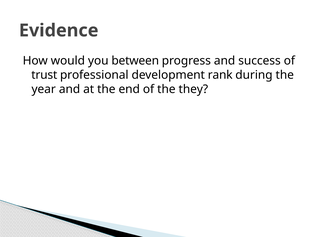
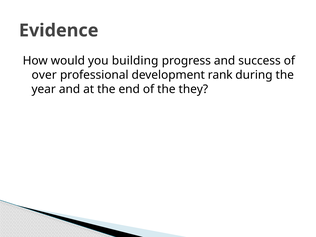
between: between -> building (135, 61)
trust: trust -> over (44, 75)
